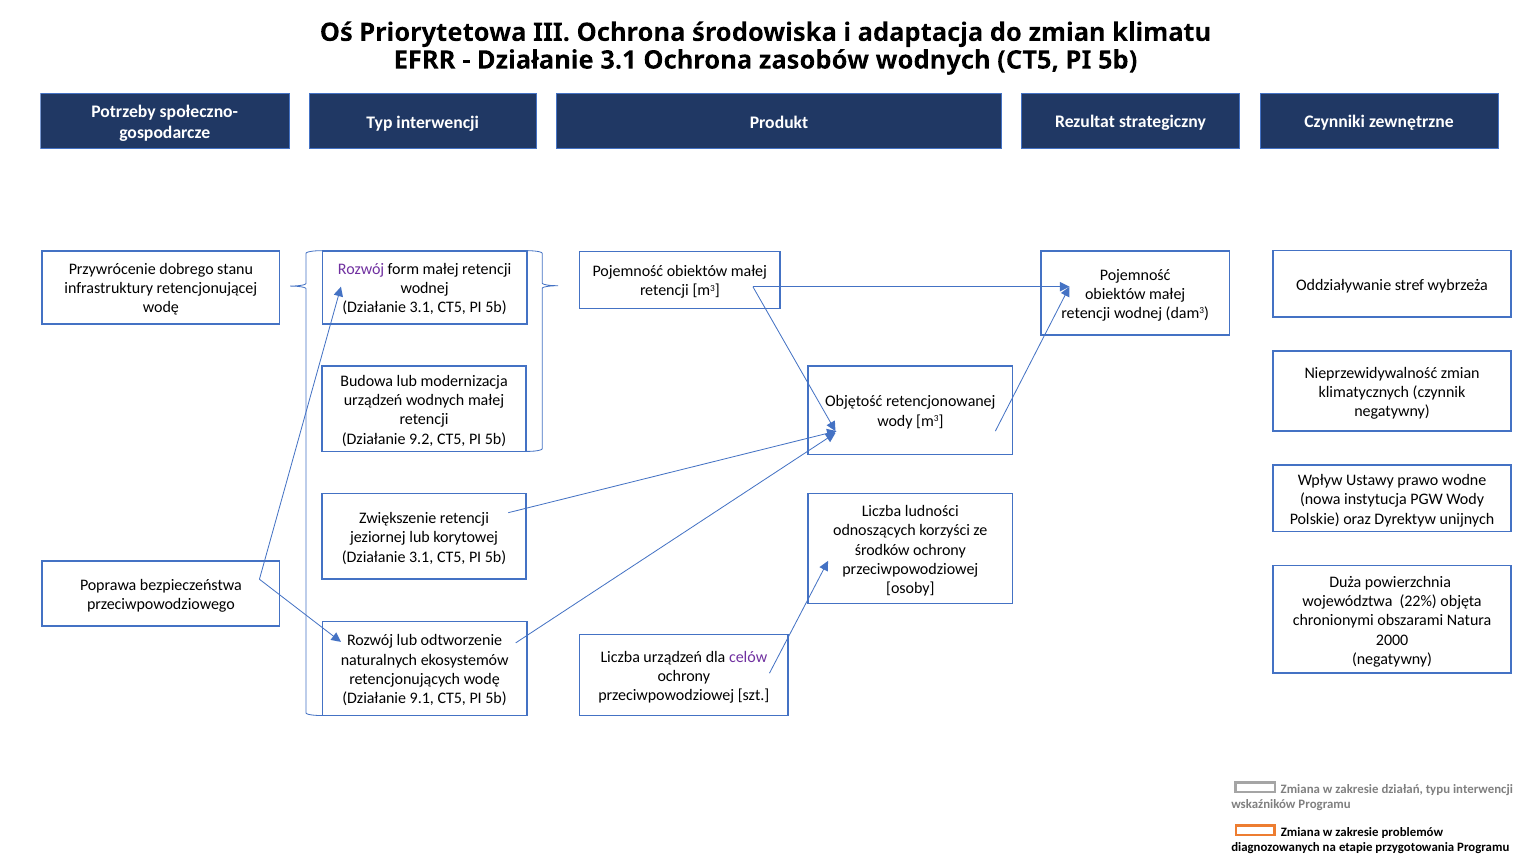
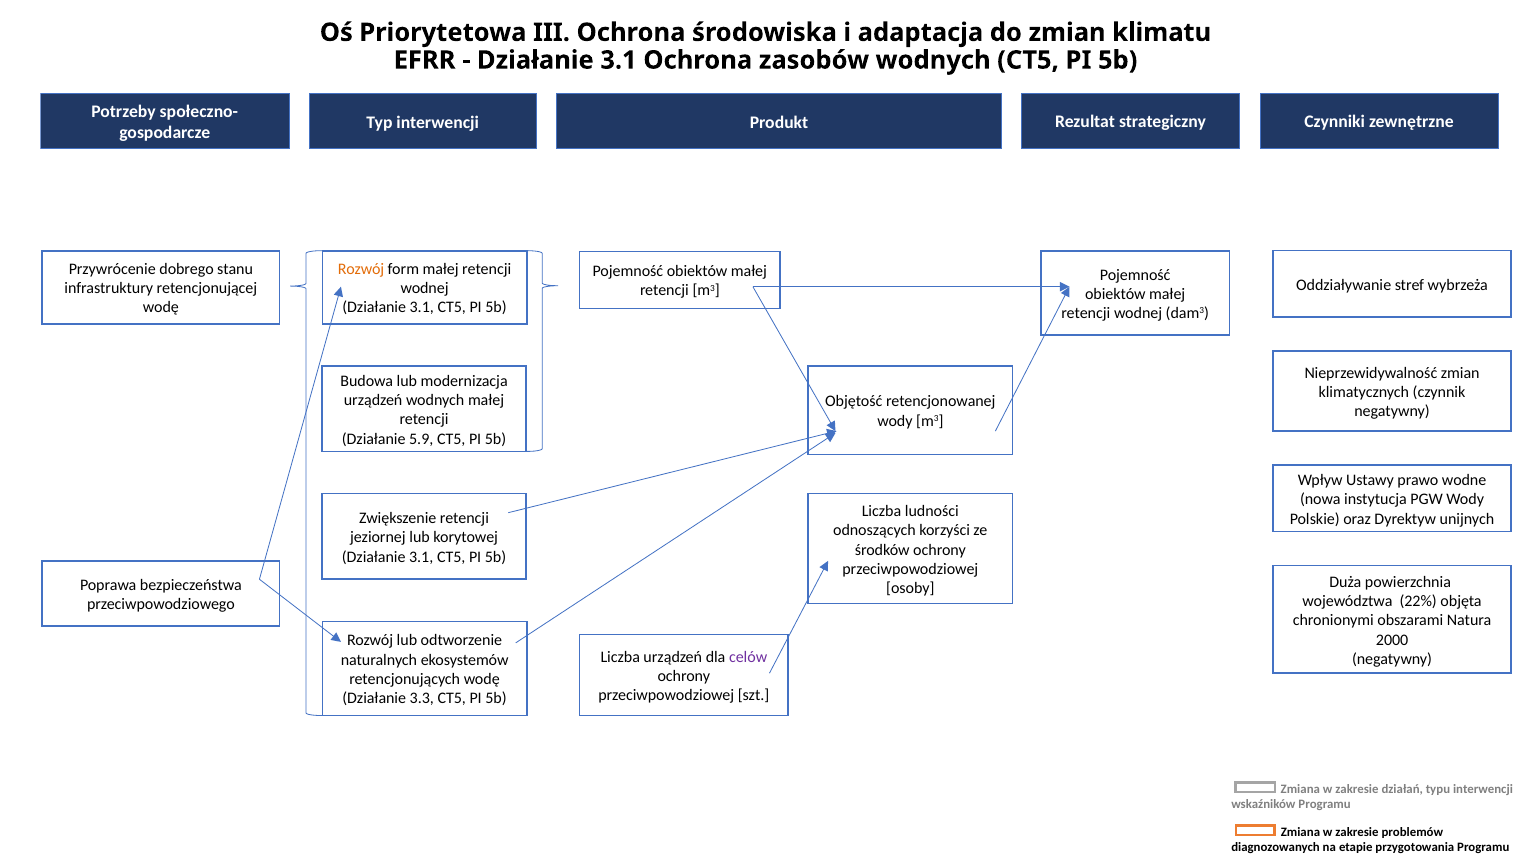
Rozwój colour: purple -> orange (361, 269)
9.2: 9.2 -> 5.9 (421, 439)
9.1: 9.1 -> 3.3 (422, 698)
